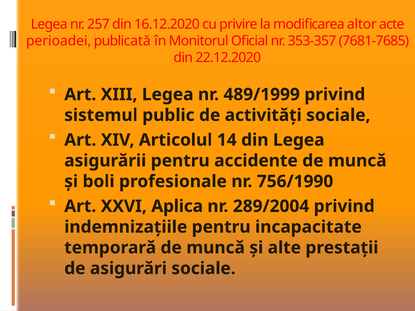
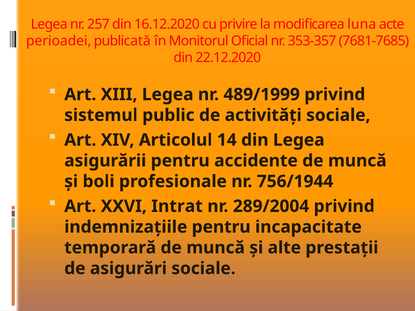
altor: altor -> luna (362, 24)
756/1990: 756/1990 -> 756/1944 (295, 182)
Aplica: Aplica -> Intrat (177, 206)
